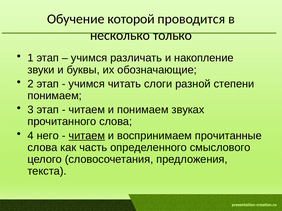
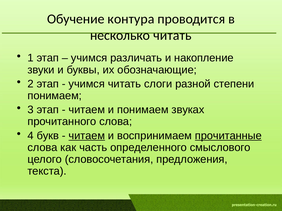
которой: которой -> контура (131, 19)
несколько только: только -> читать (172, 36)
него: него -> букв (48, 136)
прочитанные underline: none -> present (228, 136)
